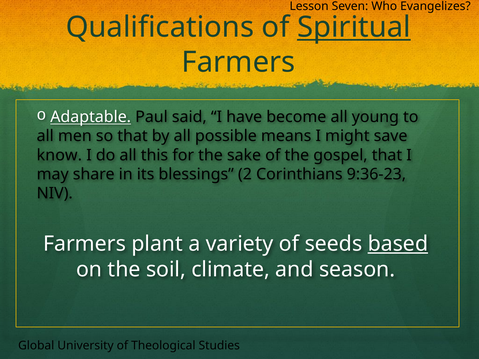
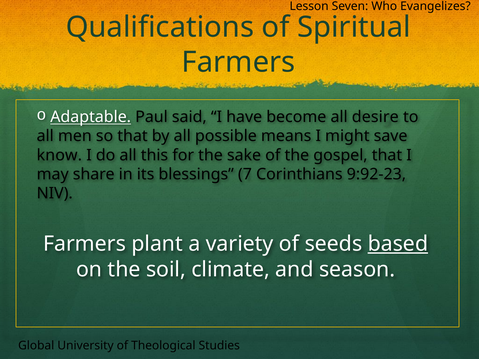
Spiritual underline: present -> none (354, 27)
young: young -> desire (375, 117)
2: 2 -> 7 (245, 174)
9:36-23: 9:36-23 -> 9:92-23 (376, 174)
